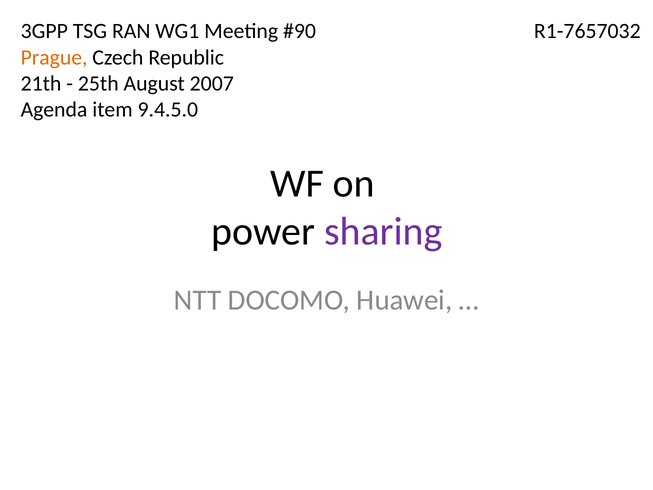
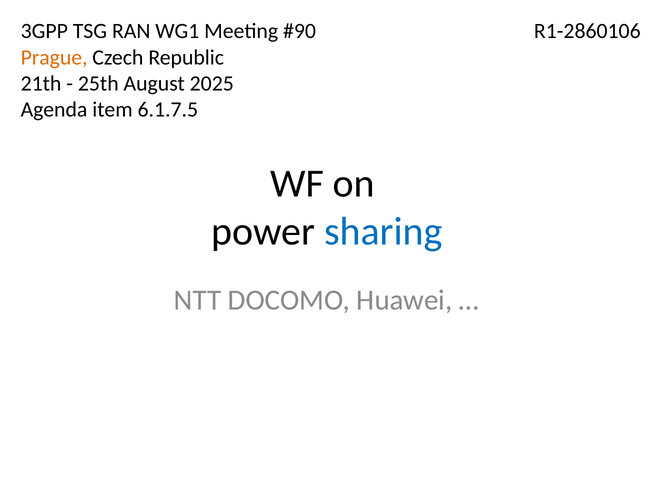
R1-7657032: R1-7657032 -> R1-2860106 (587, 31)
2007: 2007 -> 2025 (212, 84)
9.4.5.0: 9.4.5.0 -> 6.1.7.5 (168, 110)
sharing colour: purple -> blue (383, 231)
